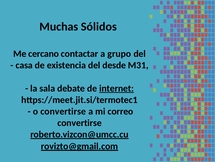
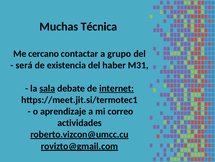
Sólidos: Sólidos -> Técnica (99, 26)
casa: casa -> será (24, 65)
desde: desde -> haber (114, 65)
sala underline: none -> present (47, 88)
o convertirse: convertirse -> aprendizaje (63, 111)
convertirse: convertirse -> actividades (80, 122)
